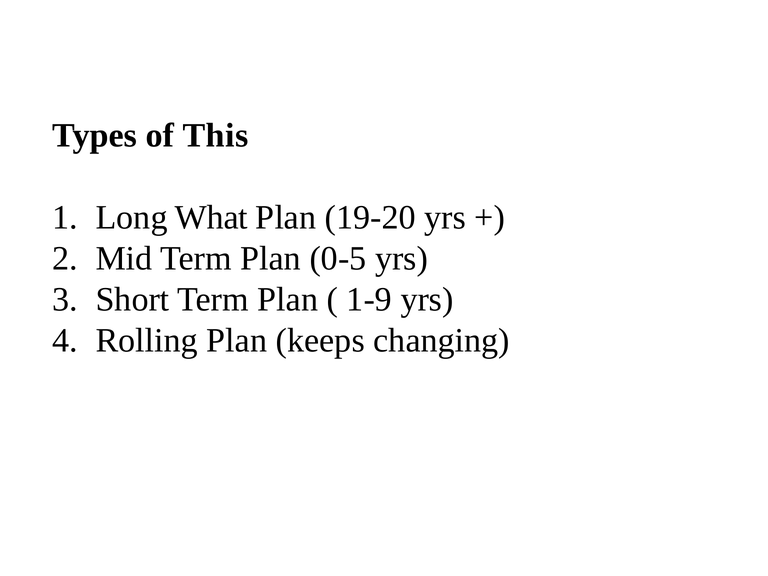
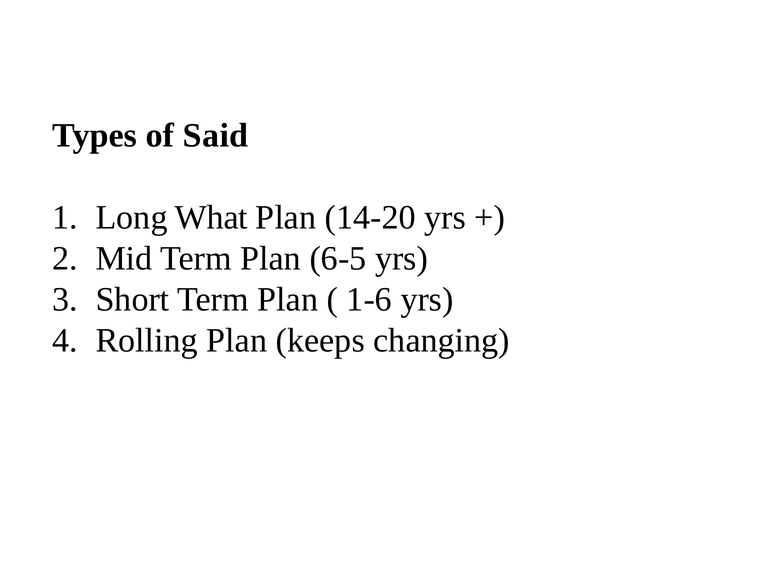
This: This -> Said (216, 135)
19-20: 19-20 -> 14-20 (370, 217)
0-5: 0-5 -> 6-5 (338, 258)
1-9: 1-9 -> 1-6 (369, 299)
